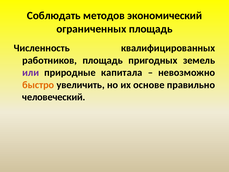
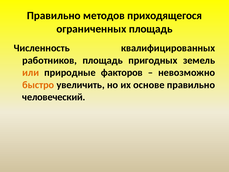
Соблюдать: Соблюдать -> Правильно (54, 15)
экономический: экономический -> приходящегося (165, 15)
или colour: purple -> orange (31, 72)
капитала: капитала -> факторов (122, 72)
